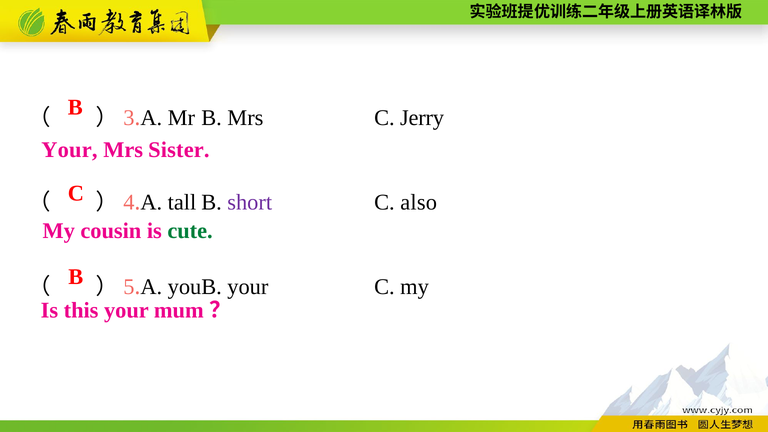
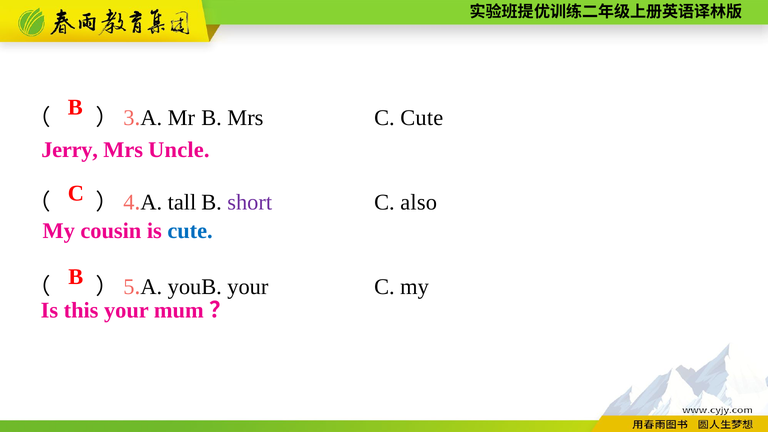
C Jerry: Jerry -> Cute (422, 118)
Your: Your -> Jerry (70, 150)
Sister: Sister -> Uncle (179, 150)
cute colour: green -> blue (190, 231)
